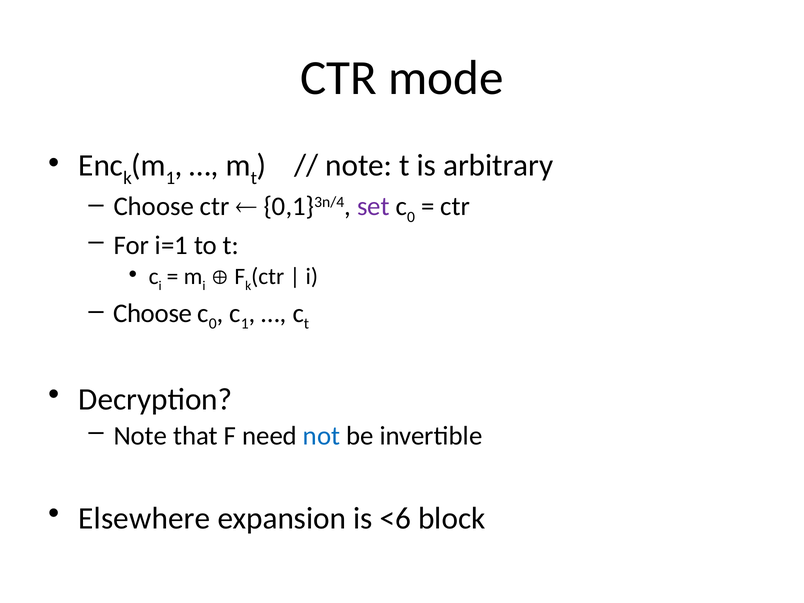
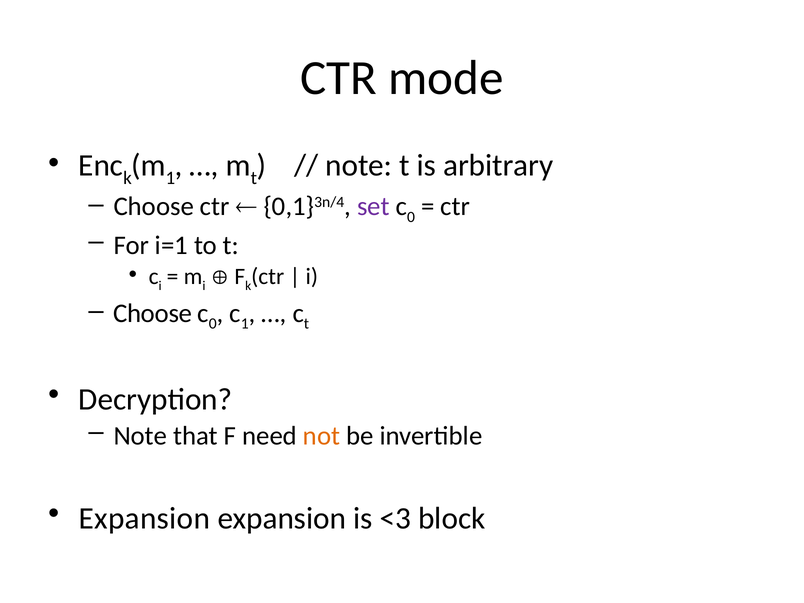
not colour: blue -> orange (322, 436)
Elsewhere: Elsewhere -> Expansion (144, 518)
<6: <6 -> <3 (395, 518)
